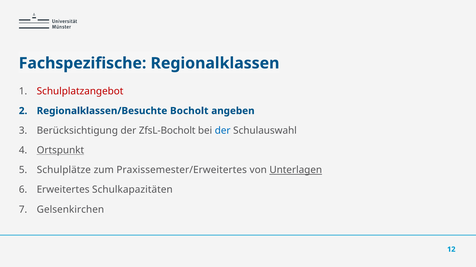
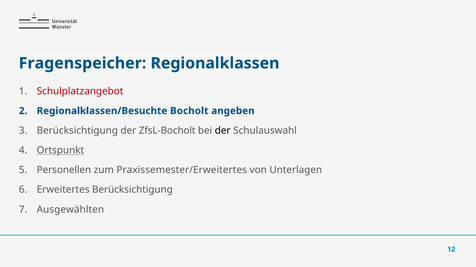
Fachspezifische: Fachspezifische -> Fragenspeicher (83, 63)
der colour: blue -> black (223, 131)
Schulplätze: Schulplätze -> Personellen (64, 170)
Unterlagen underline: present -> none (296, 170)
Erweitertes Schulkapazitäten: Schulkapazitäten -> Berücksichtigung (132, 190)
Gelsenkirchen: Gelsenkirchen -> Ausgewählten (70, 210)
